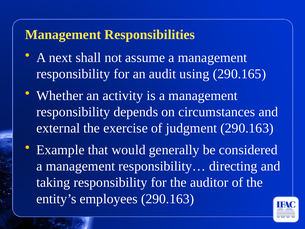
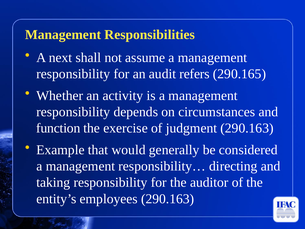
using: using -> refers (195, 74)
external: external -> function (58, 128)
